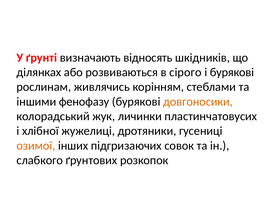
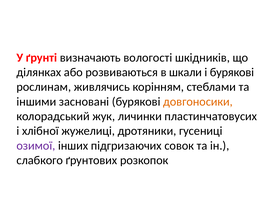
відносять: відносять -> вологості (148, 58)
сірого: сірого -> шкали (186, 72)
фенофазу: фенофазу -> засновані (84, 102)
озимої colour: orange -> purple (36, 146)
